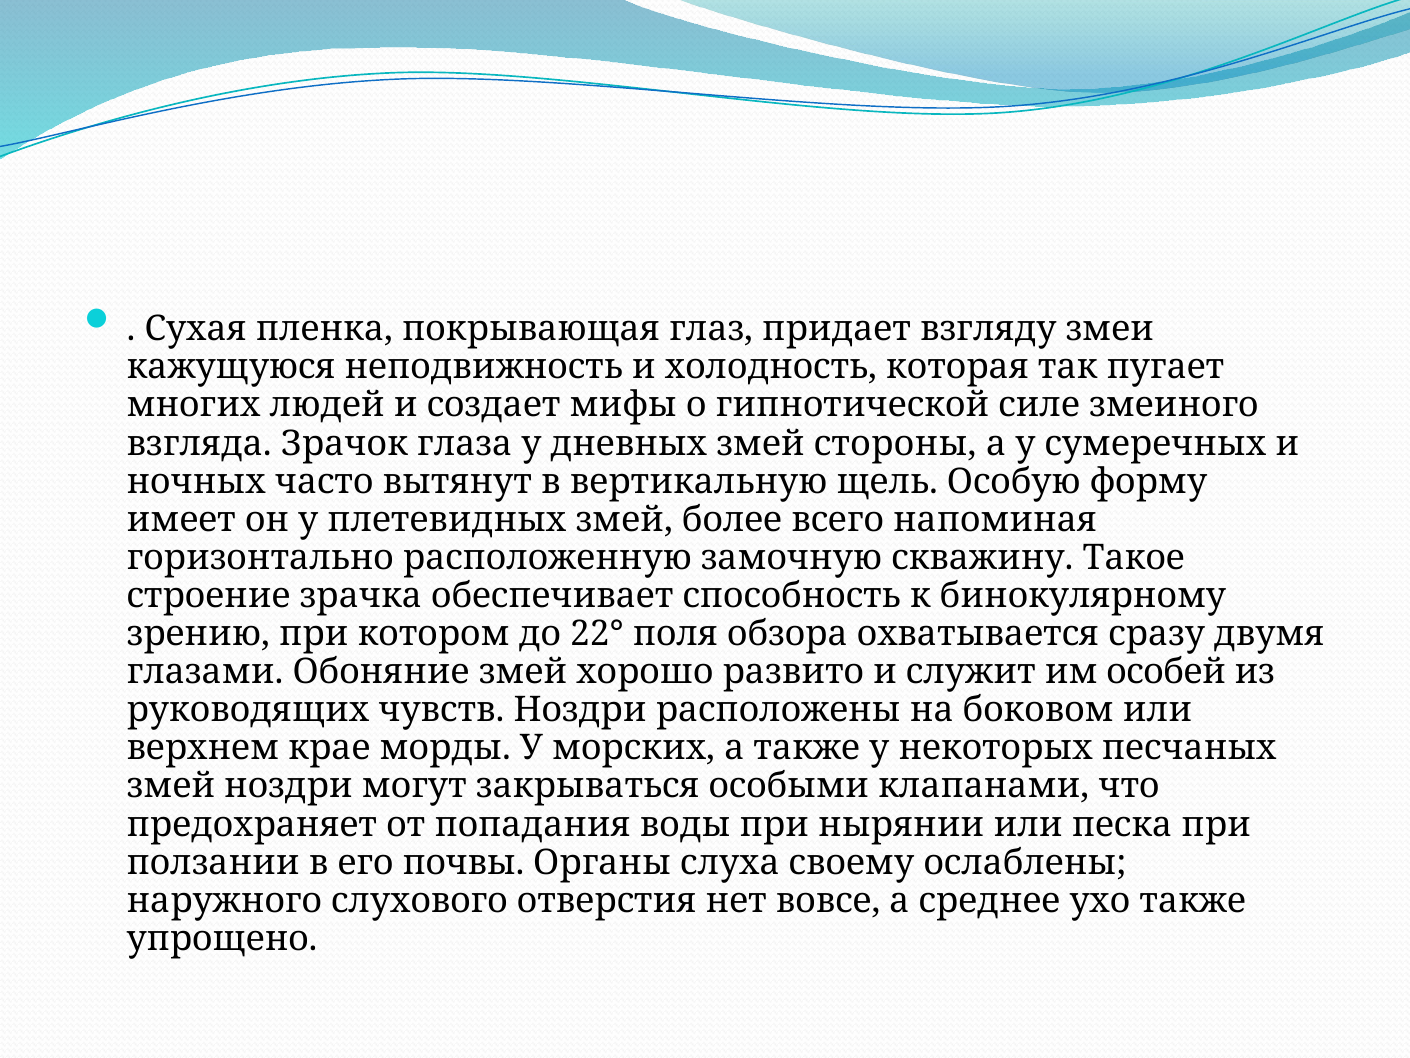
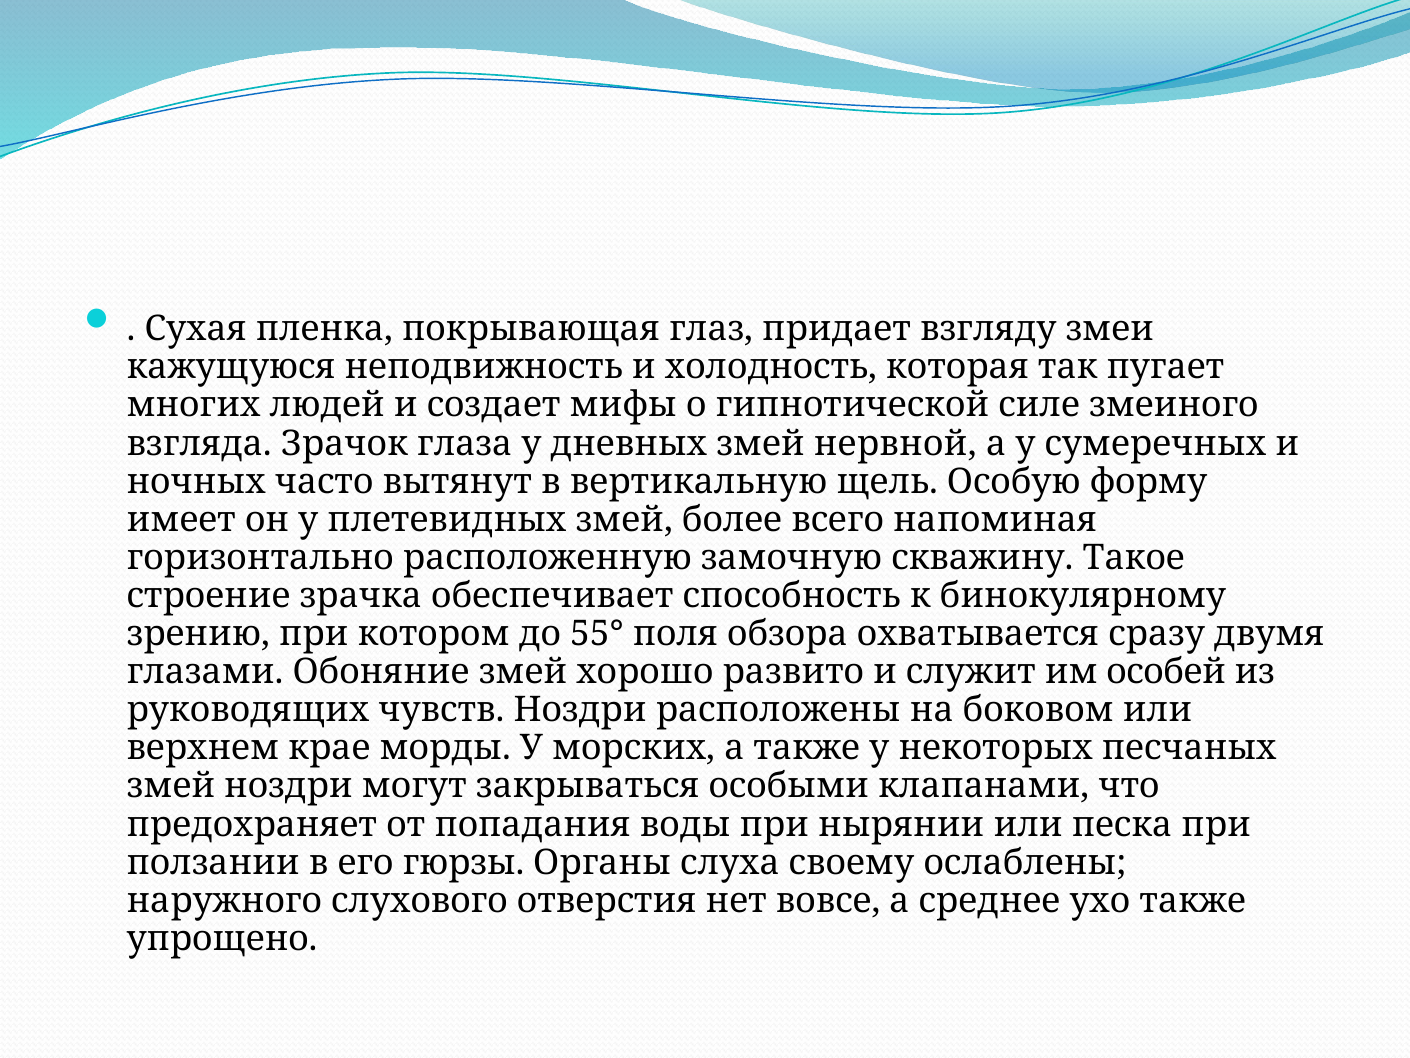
стороны: стороны -> нервной (895, 443)
22°: 22° -> 55° (597, 634)
почвы: почвы -> гюрзы (463, 862)
